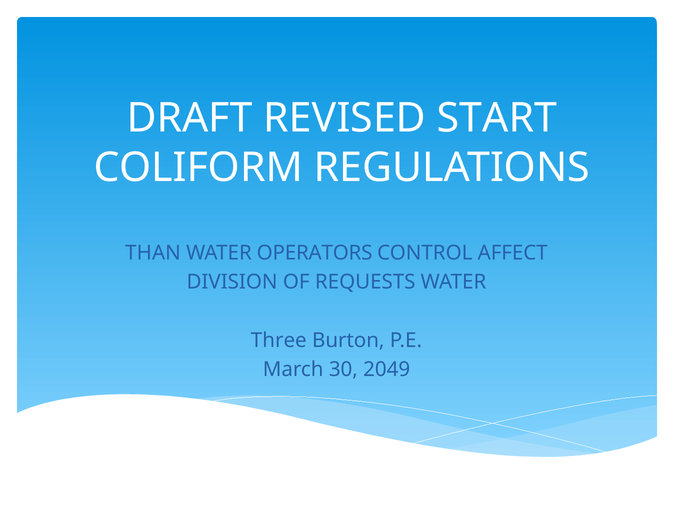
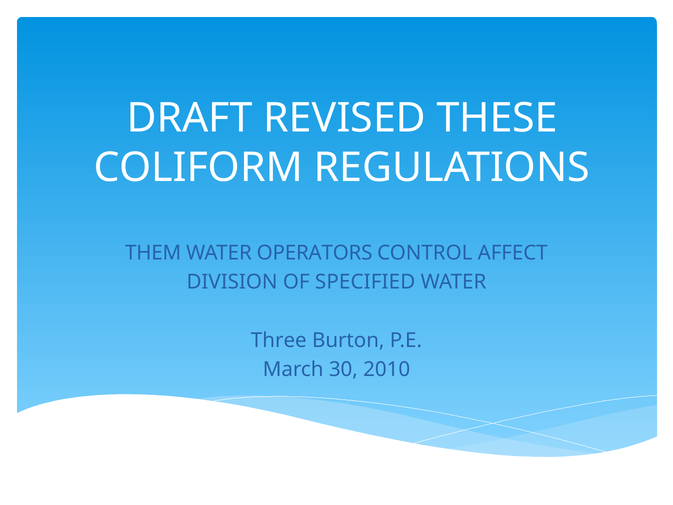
START: START -> THESE (497, 118)
THAN: THAN -> THEM (153, 253)
REQUESTS: REQUESTS -> SPECIFIED (365, 282)
2049: 2049 -> 2010 (387, 369)
